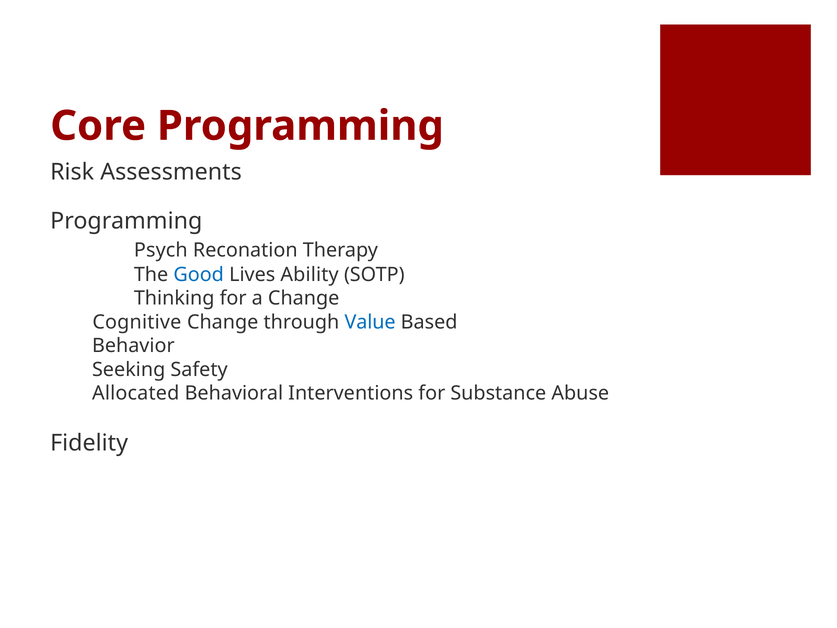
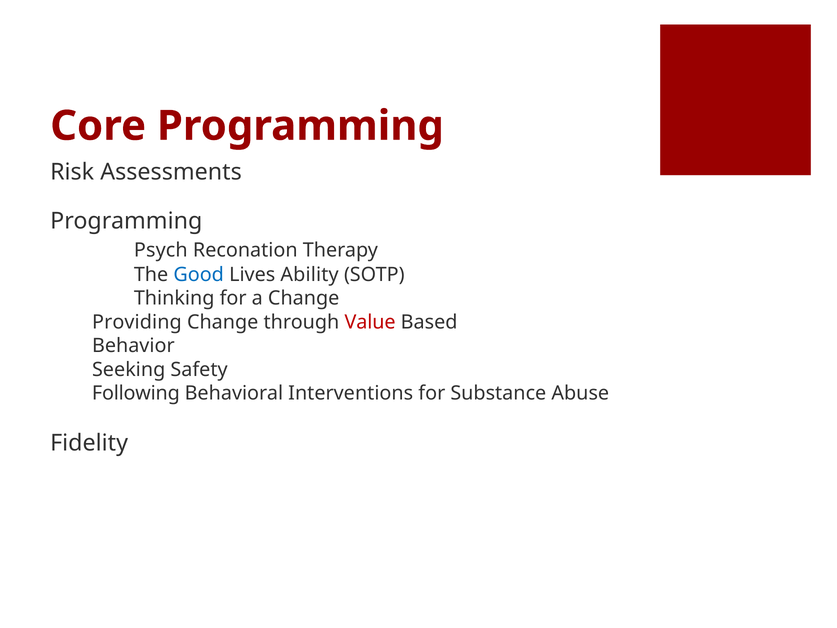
Cognitive: Cognitive -> Providing (137, 322)
Value colour: blue -> red (370, 322)
Allocated: Allocated -> Following (136, 393)
